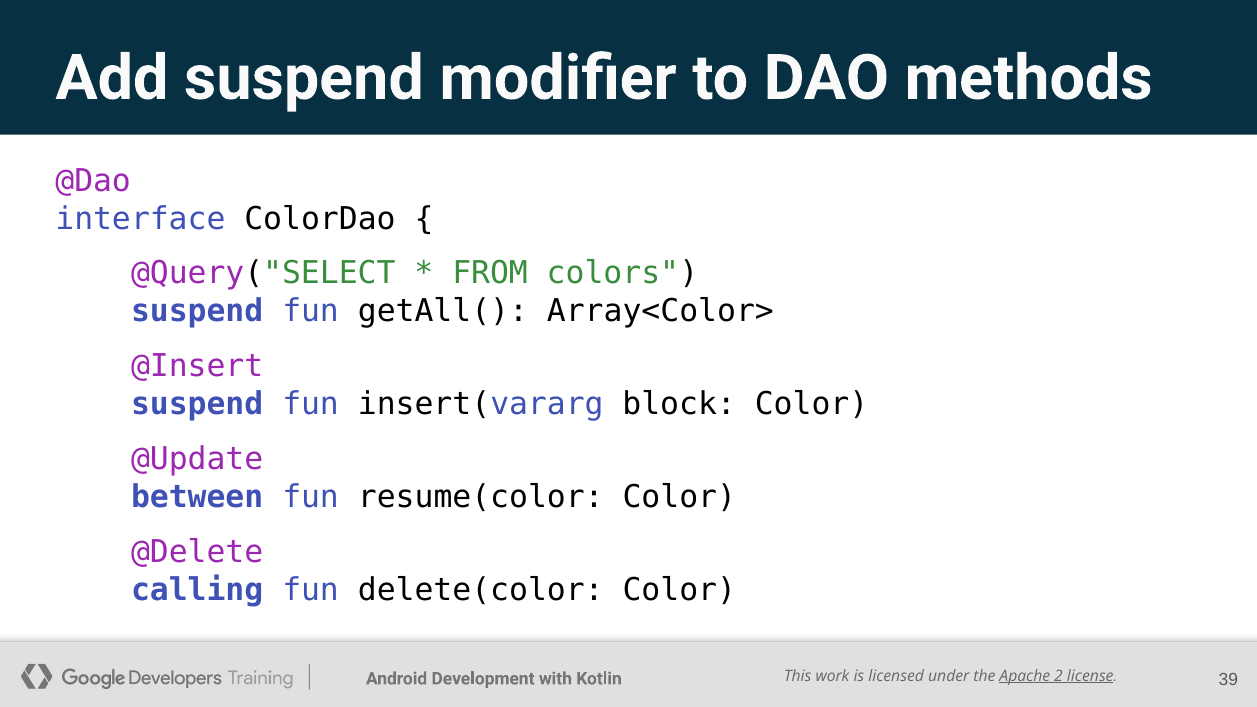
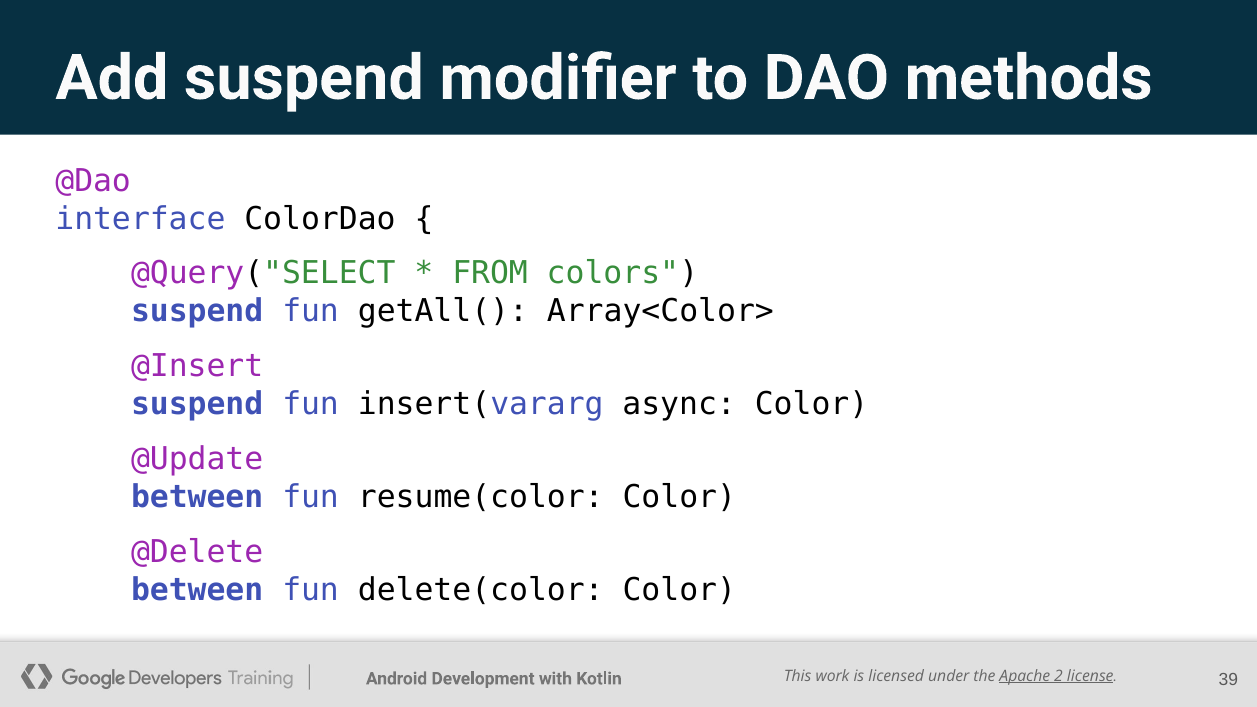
block: block -> async (679, 404)
calling: calling -> between (197, 590)
